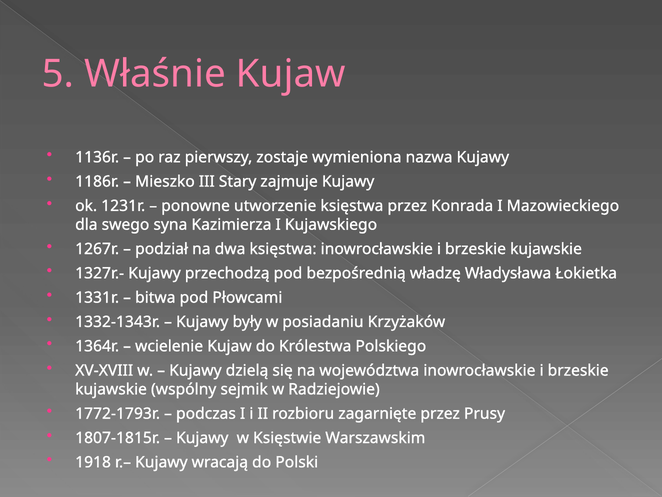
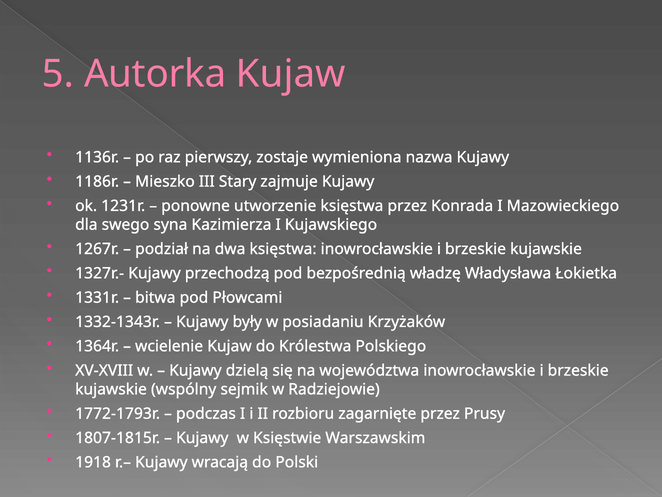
Właśnie: Właśnie -> Autorka (155, 74)
